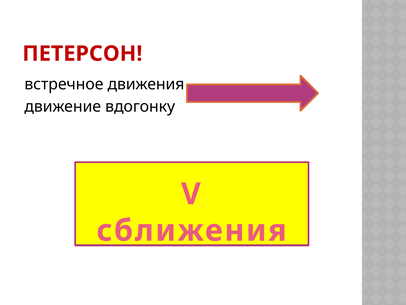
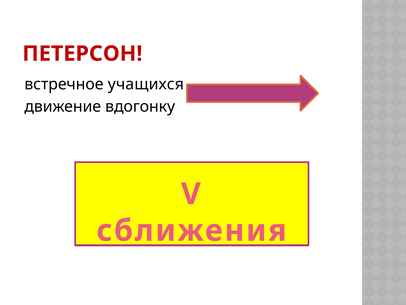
движения: движения -> учащихся (146, 84)
